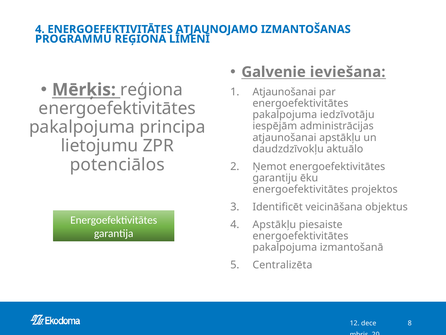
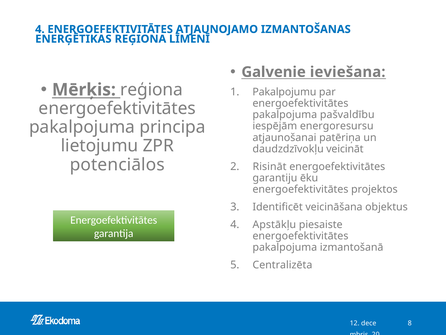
PROGRAMMU: PROGRAMMU -> ENERĢĒTIKAS (73, 39)
Atjaunošanai: Atjaunošanai -> Pakalpojumu (284, 92)
iedzīvotāju: iedzīvotāju -> pašvaldību (347, 115)
administrācijas: administrācijas -> energoresursu (337, 126)
atjaunošanai apstākļu: apstākļu -> patēriņa (340, 137)
aktuālo: aktuālo -> veicināt (345, 149)
Ņemot: Ņemot -> Risināt (270, 166)
